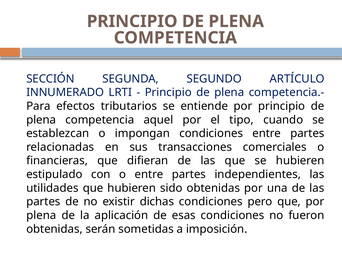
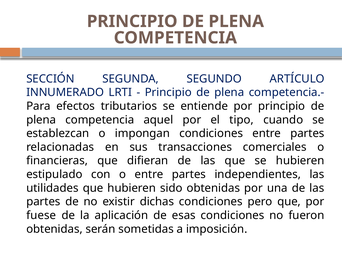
plena: plena -> fuese (41, 216)
